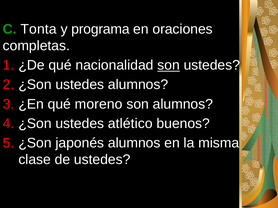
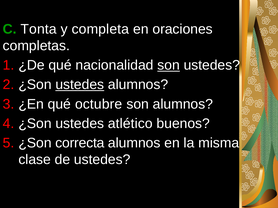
programa: programa -> completa (100, 29)
ustedes underline: none -> present (80, 85)
moreno: moreno -> octubre (99, 104)
japonés: japonés -> correcta (80, 143)
